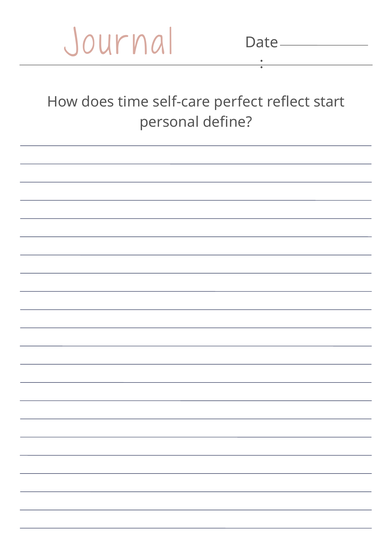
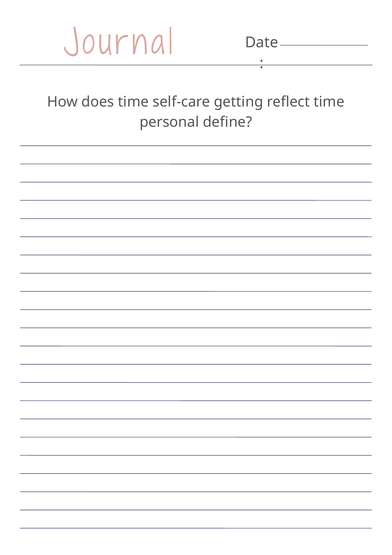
perfect: perfect -> getting (238, 102)
reflect start: start -> time (329, 102)
